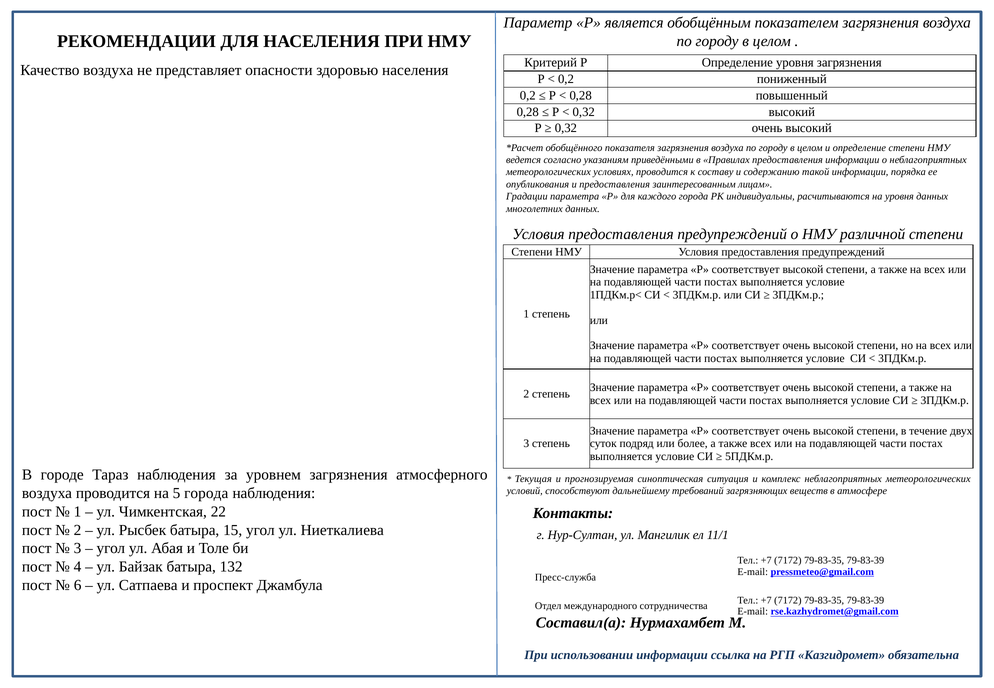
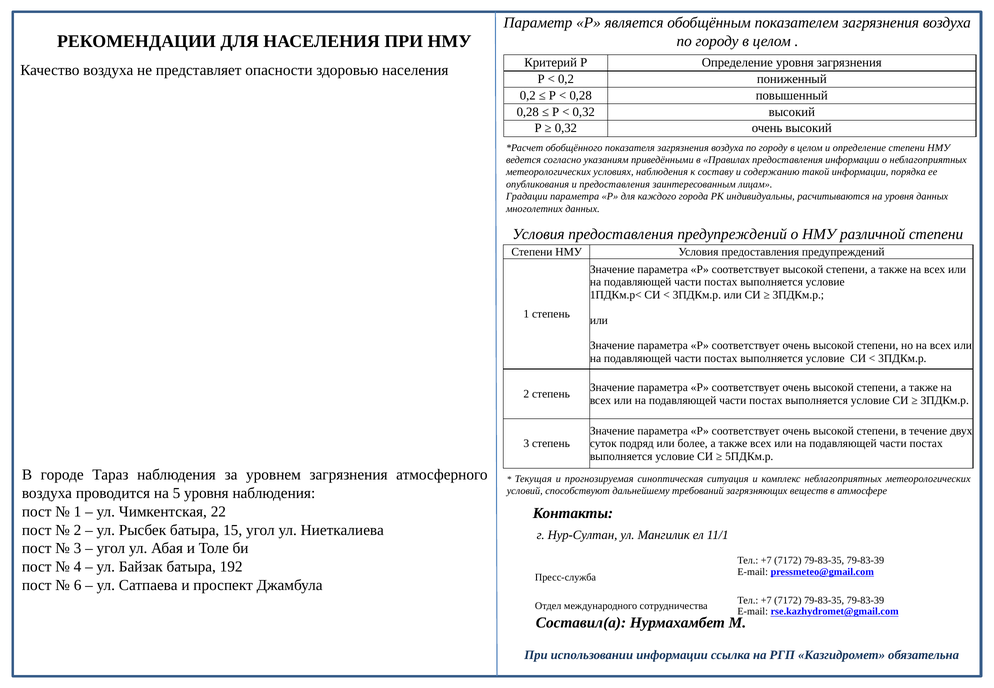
условиях проводится: проводится -> наблюдения (662, 172)
5 города: города -> уровня (206, 493)
132: 132 -> 192 (231, 567)
